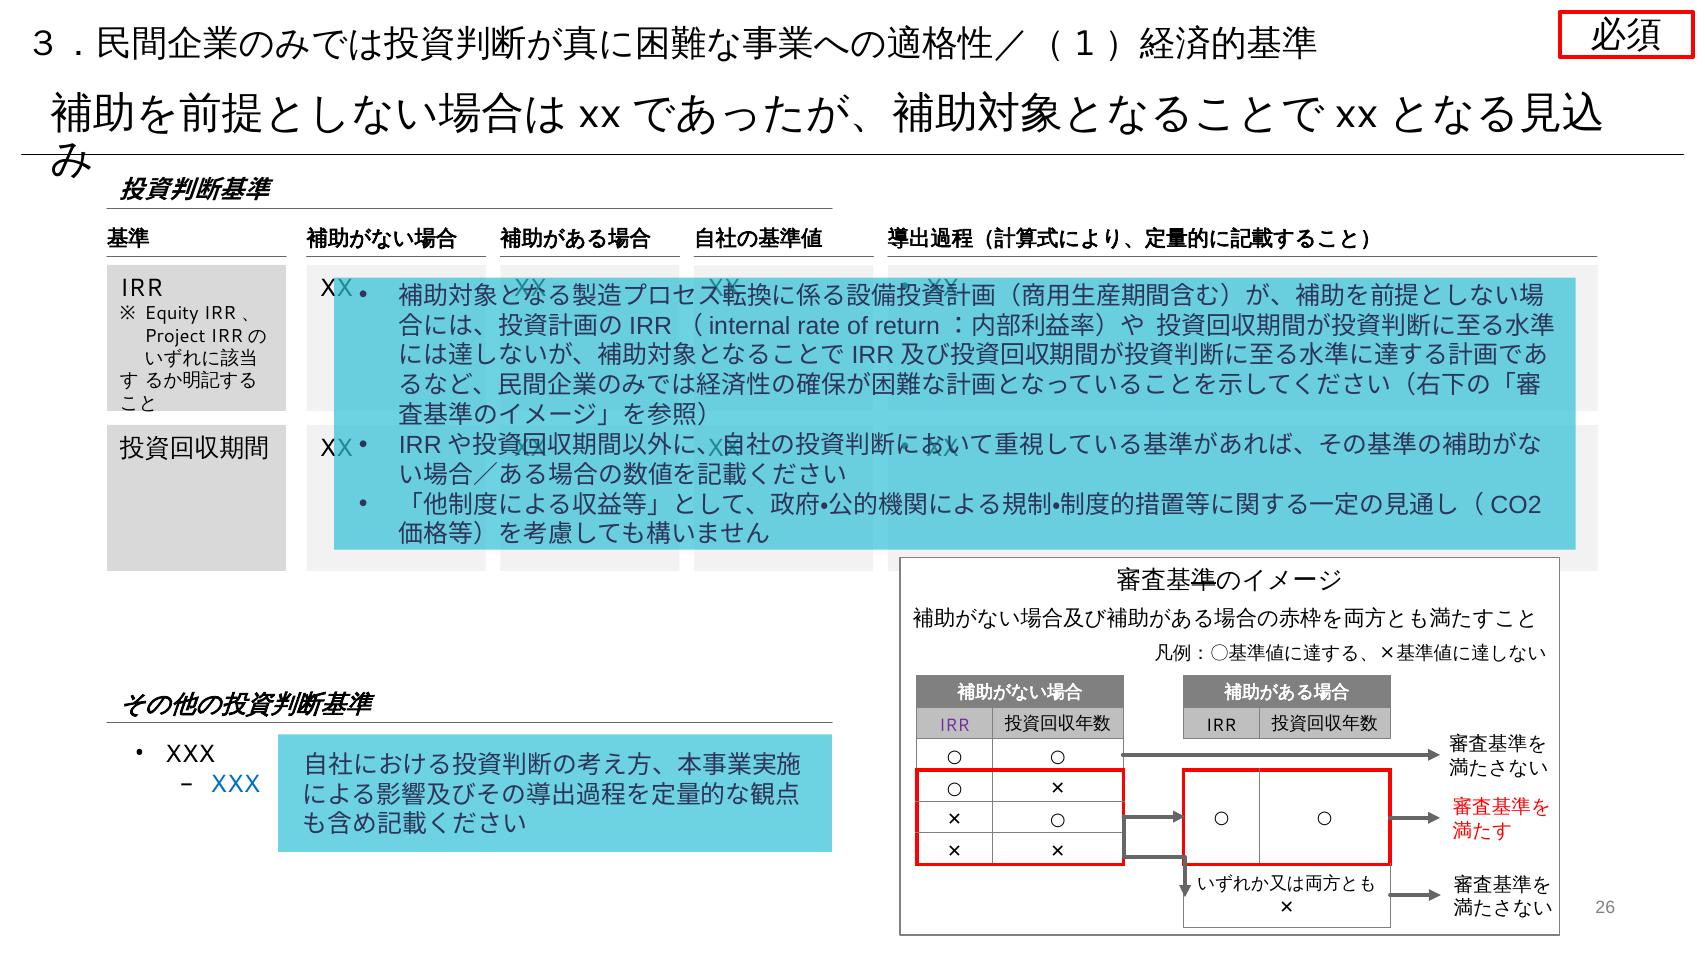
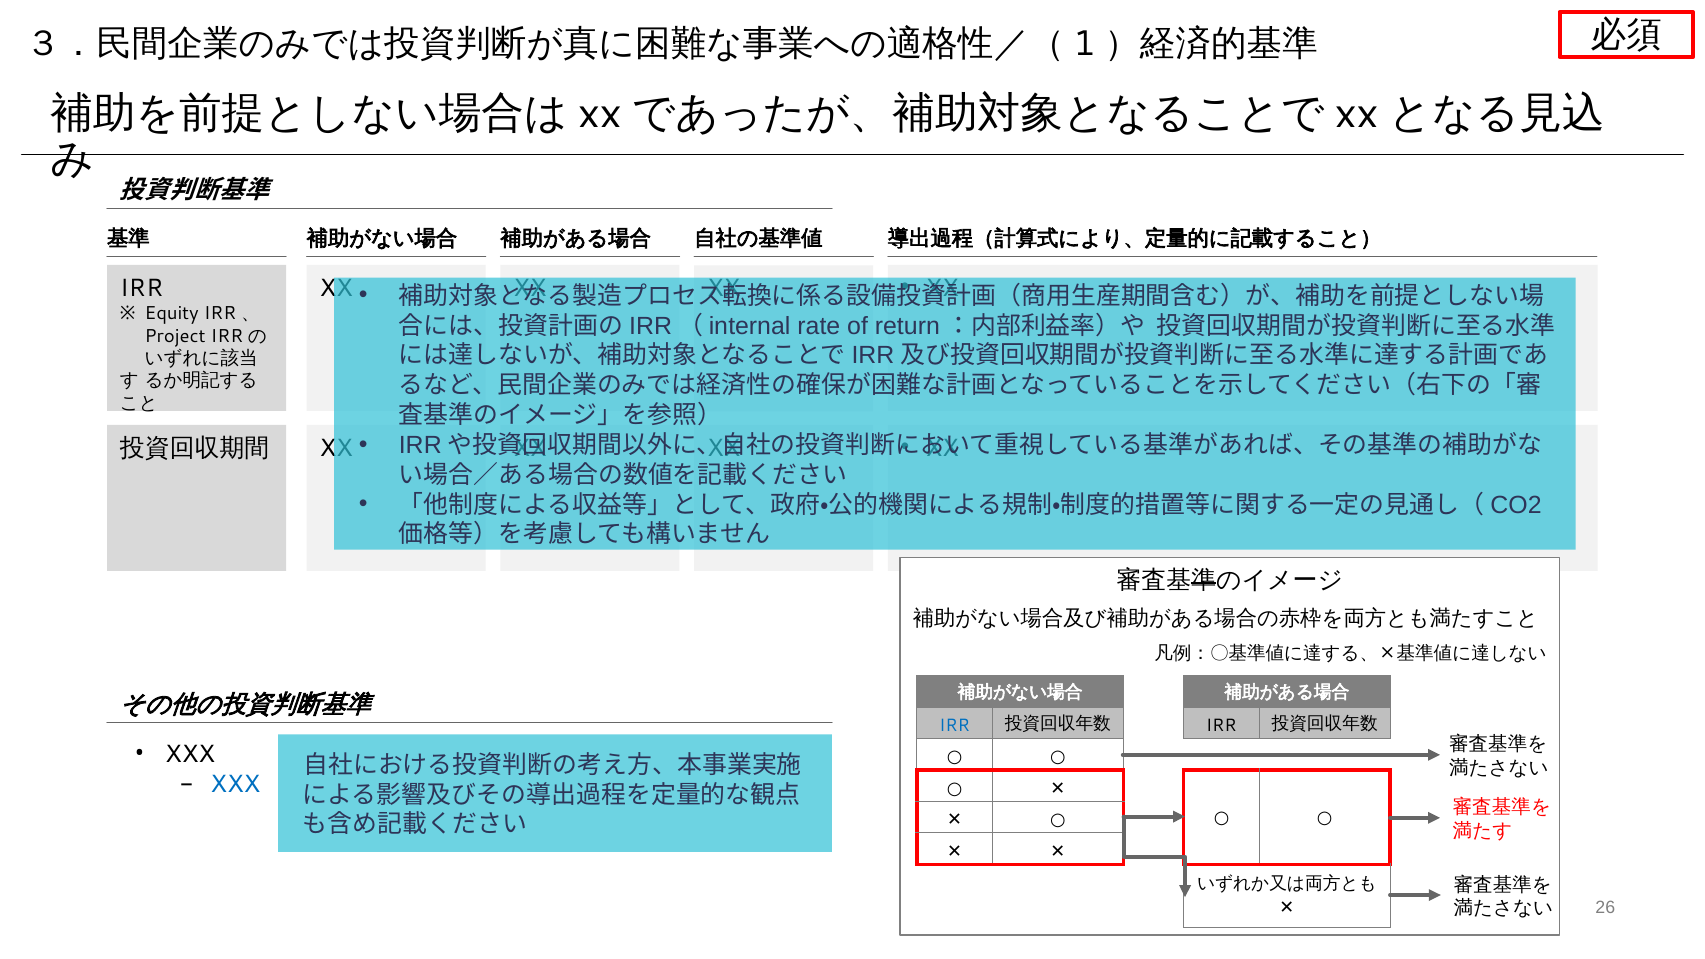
IRR colour: purple -> blue (955, 726)
